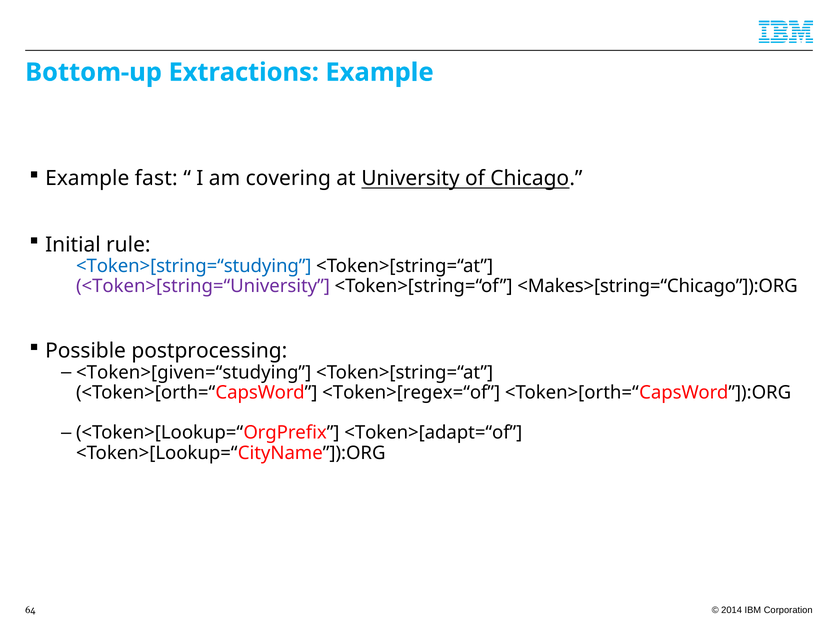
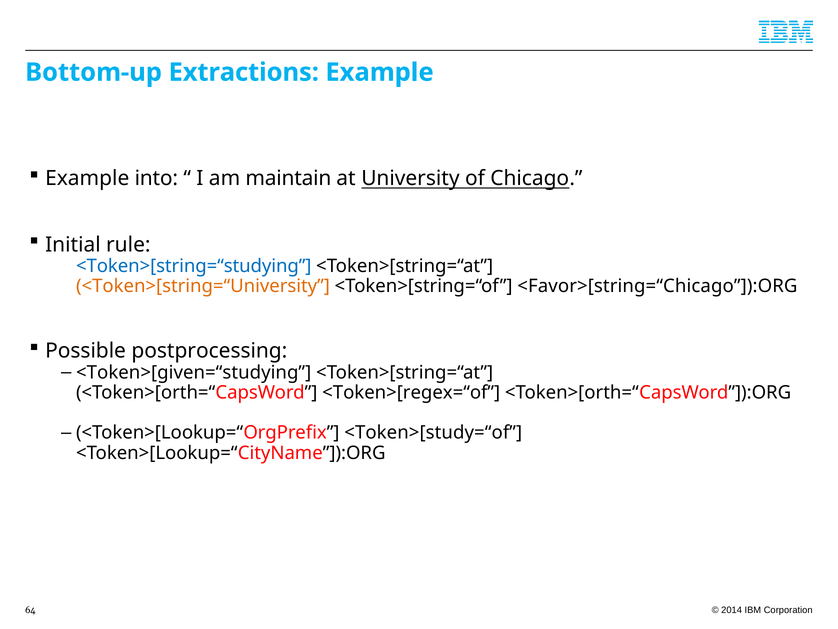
fast: fast -> into (156, 178)
covering: covering -> maintain (288, 178)
<Token>[string=“University colour: purple -> orange (203, 286)
<Makes>[string=“Chicago”]):ORG: <Makes>[string=“Chicago”]):ORG -> <Favor>[string=“Chicago”]):ORG (657, 286)
<Token>[adapt=“of: <Token>[adapt=“of -> <Token>[study=“of (433, 432)
